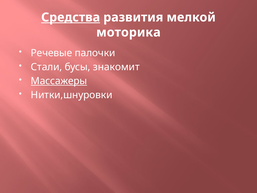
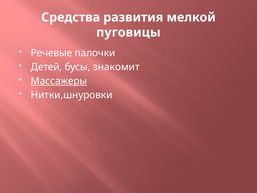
Средства underline: present -> none (71, 17)
моторика: моторика -> пуговицы (128, 32)
Стали: Стали -> Детей (47, 67)
